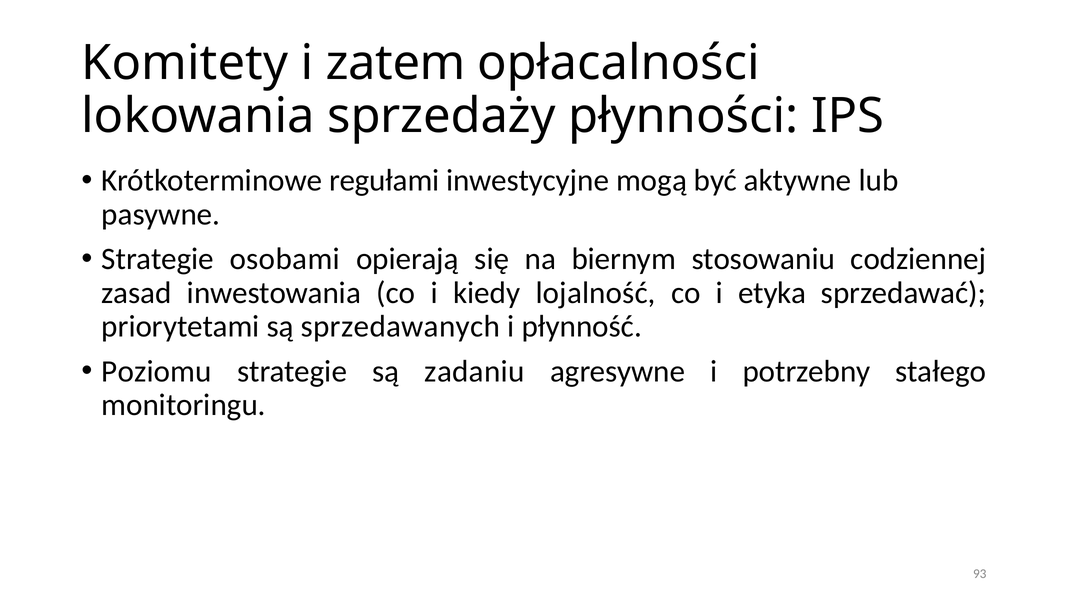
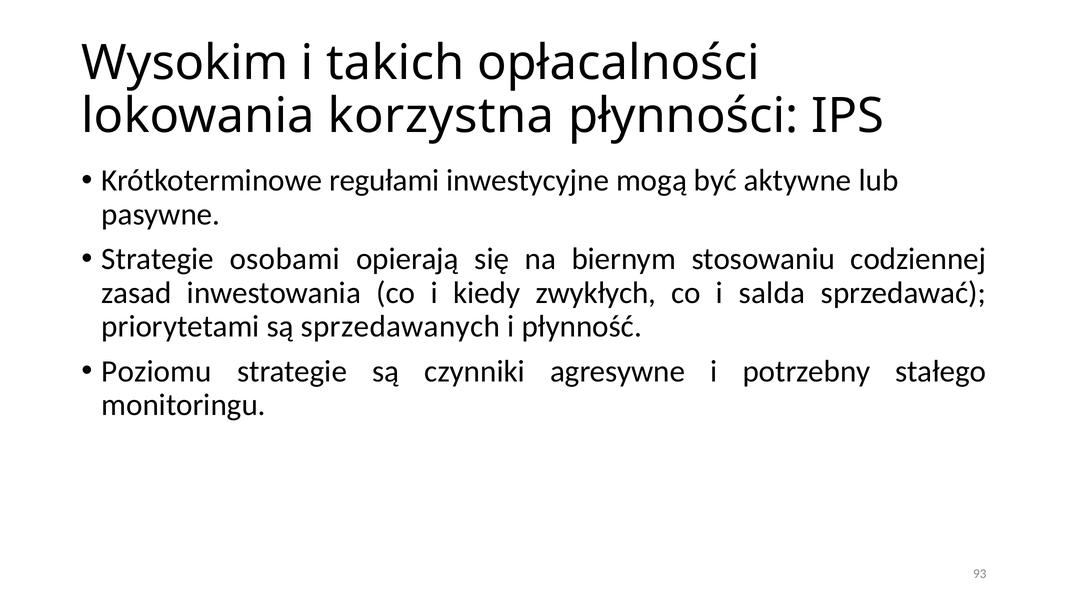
Komitety: Komitety -> Wysokim (185, 63)
zatem: zatem -> takich (395, 63)
sprzedaży: sprzedaży -> korzystna (441, 116)
lojalność: lojalność -> zwykłych (596, 293)
etyka: etyka -> salda (772, 293)
zadaniu: zadaniu -> czynniki (475, 371)
